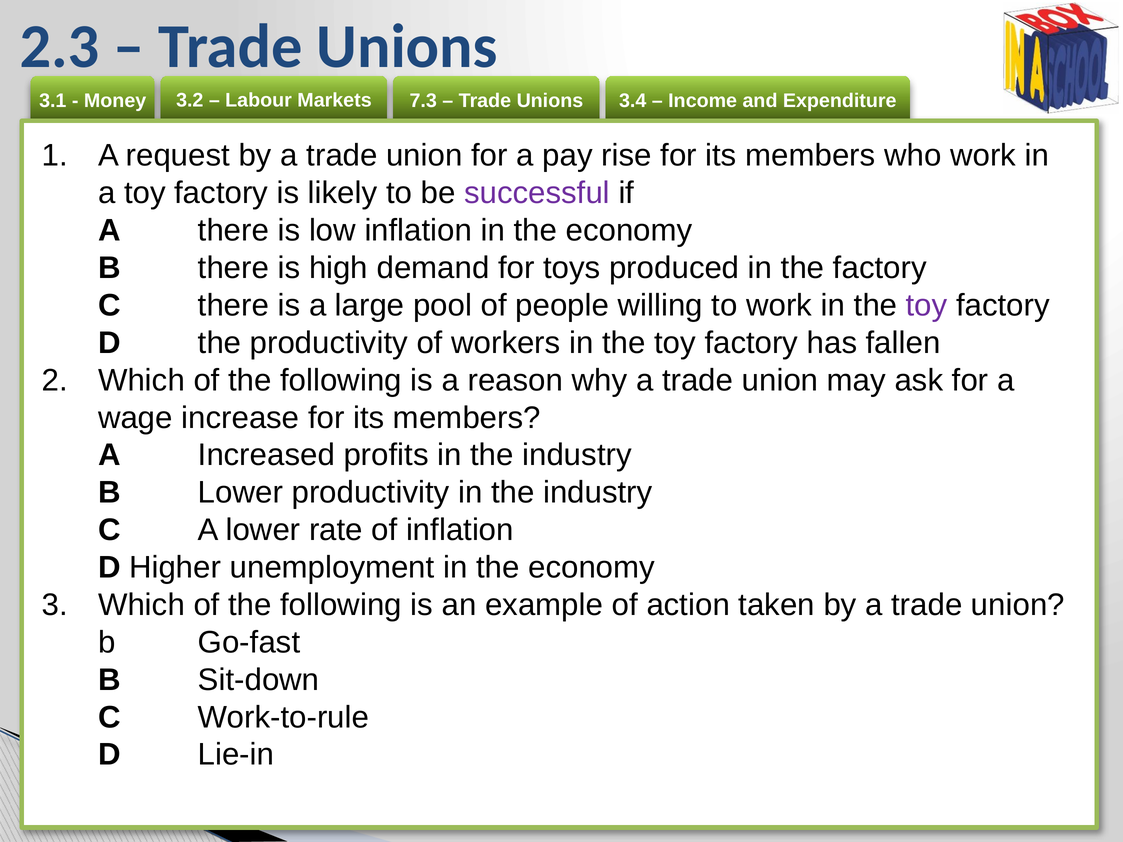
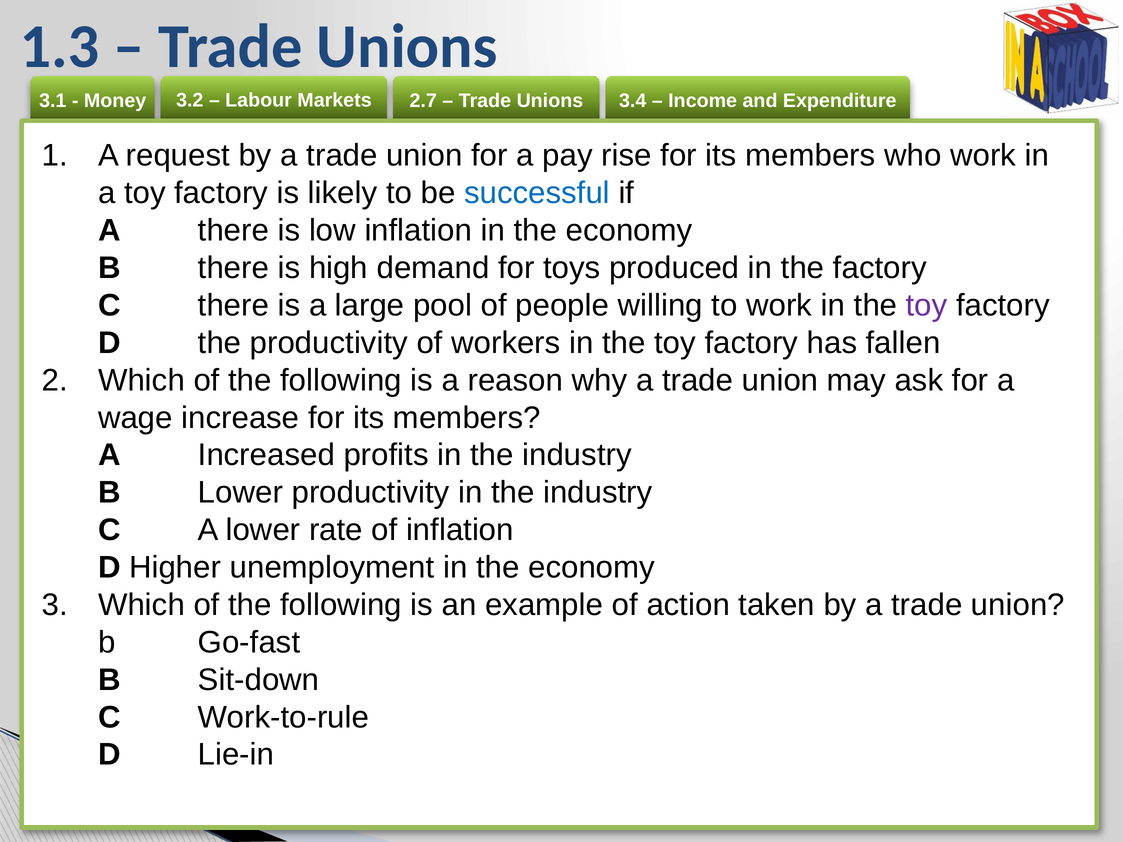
2.3: 2.3 -> 1.3 (60, 47)
7.3: 7.3 -> 2.7 (423, 101)
successful colour: purple -> blue (537, 193)
